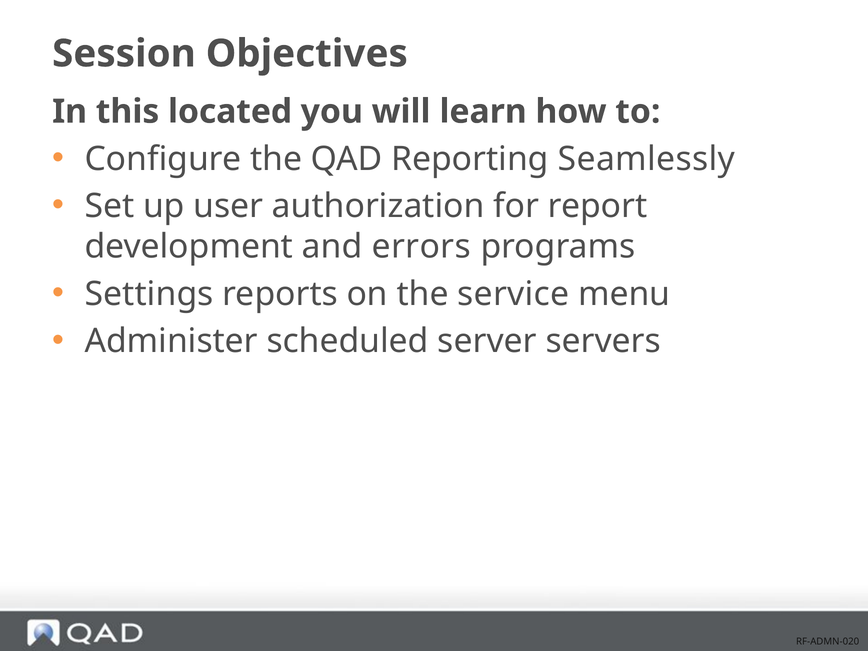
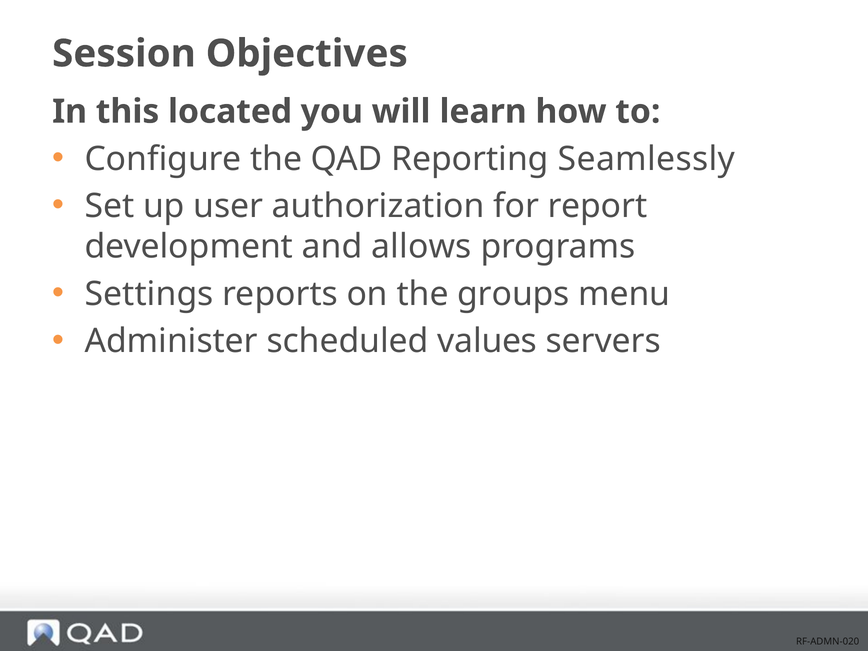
errors: errors -> allows (421, 247)
service: service -> groups (513, 294)
server: server -> values (487, 341)
